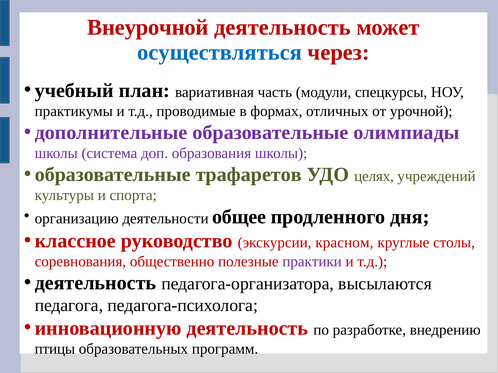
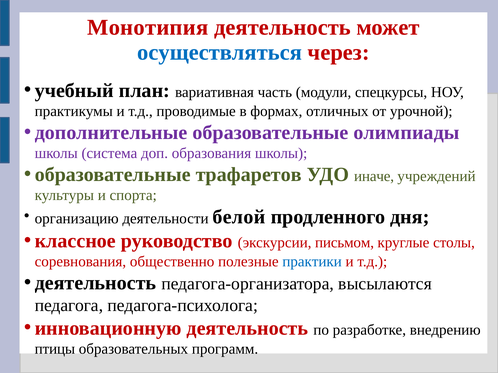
Внеурочной: Внеурочной -> Монотипия (148, 27)
целях: целях -> иначе (374, 176)
общее: общее -> белой (239, 217)
красном: красном -> письмом (345, 243)
практики colour: purple -> blue (312, 262)
